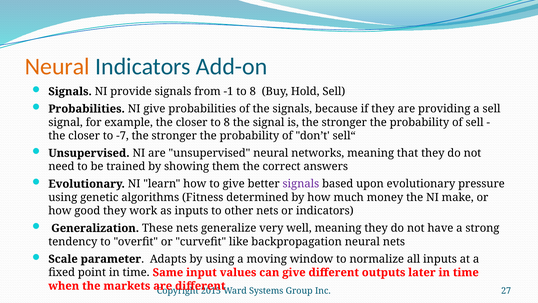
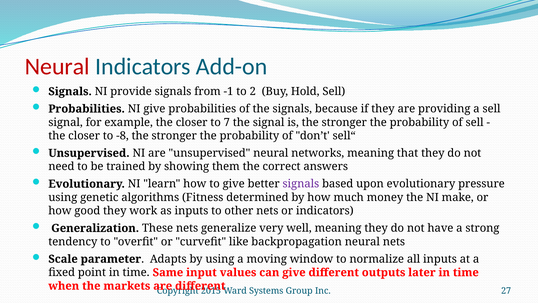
Neural colour: orange -> red (57, 66)
-1 to 8: 8 -> 2 (253, 91)
closer to 8: 8 -> 7 (227, 122)
-7: -7 -> -8 (122, 136)
